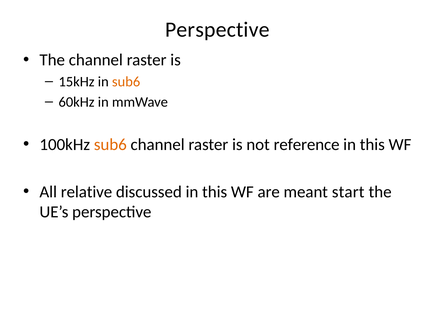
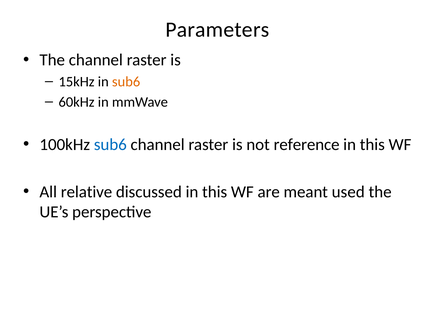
Perspective: Perspective -> Parameters (217, 30)
sub6 colour: orange -> blue (110, 145)
start: start -> used (348, 192)
